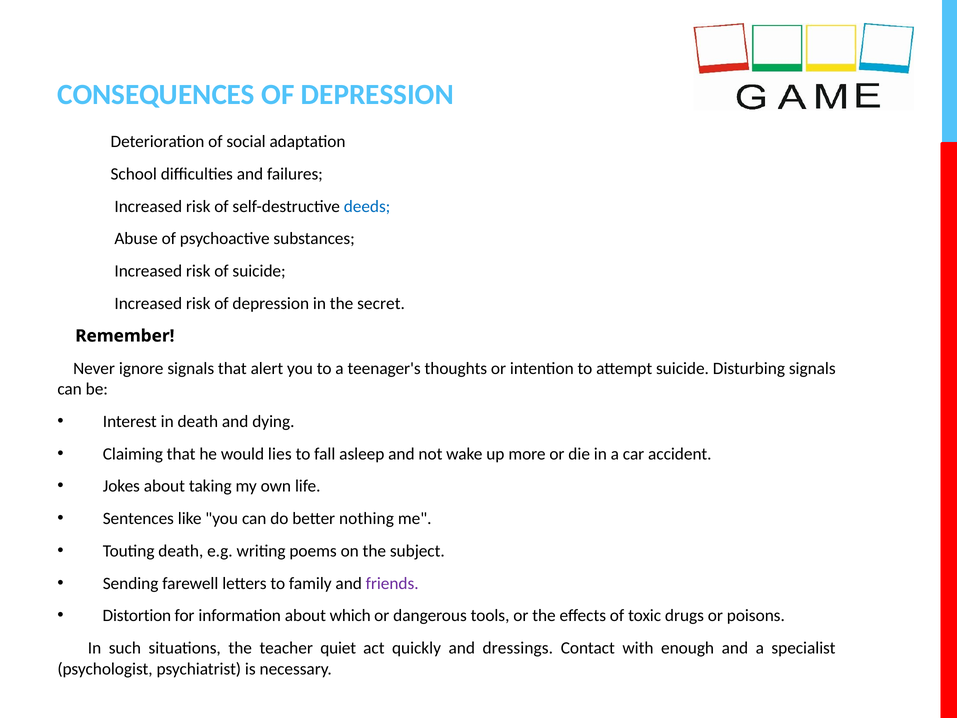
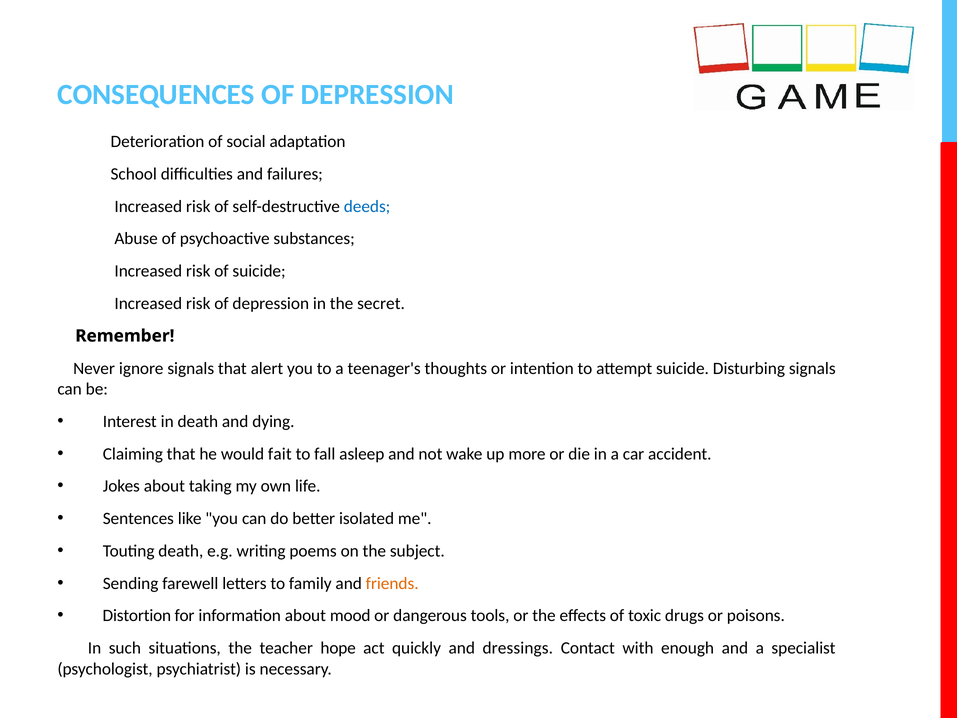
lies: lies -> fait (280, 454)
nothing: nothing -> isolated (367, 518)
friends colour: purple -> orange (392, 583)
which: which -> mood (350, 615)
quiet: quiet -> hope (338, 648)
